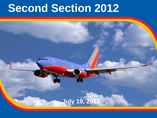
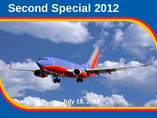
Section: Section -> Special (71, 8)
